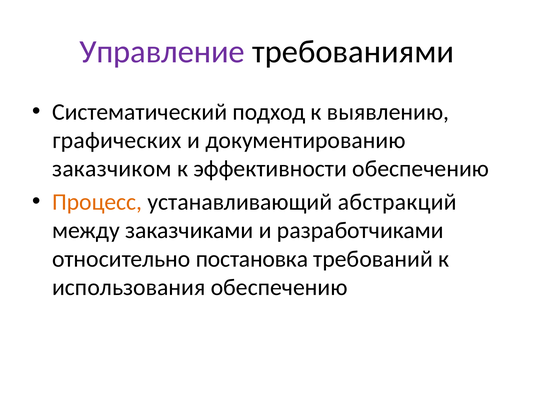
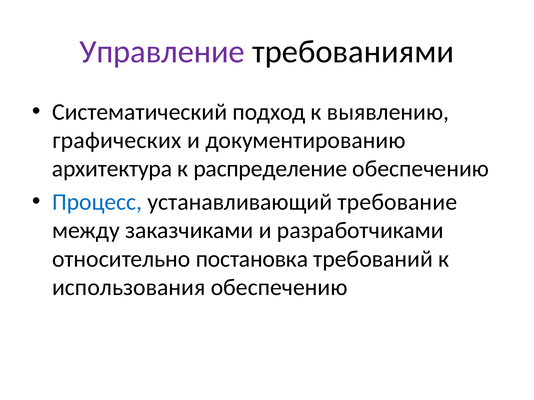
заказчиком: заказчиком -> архитектура (112, 169)
эффективности: эффективности -> распределение (270, 169)
Процесс colour: orange -> blue (97, 202)
абстракций: абстракций -> требование (397, 202)
